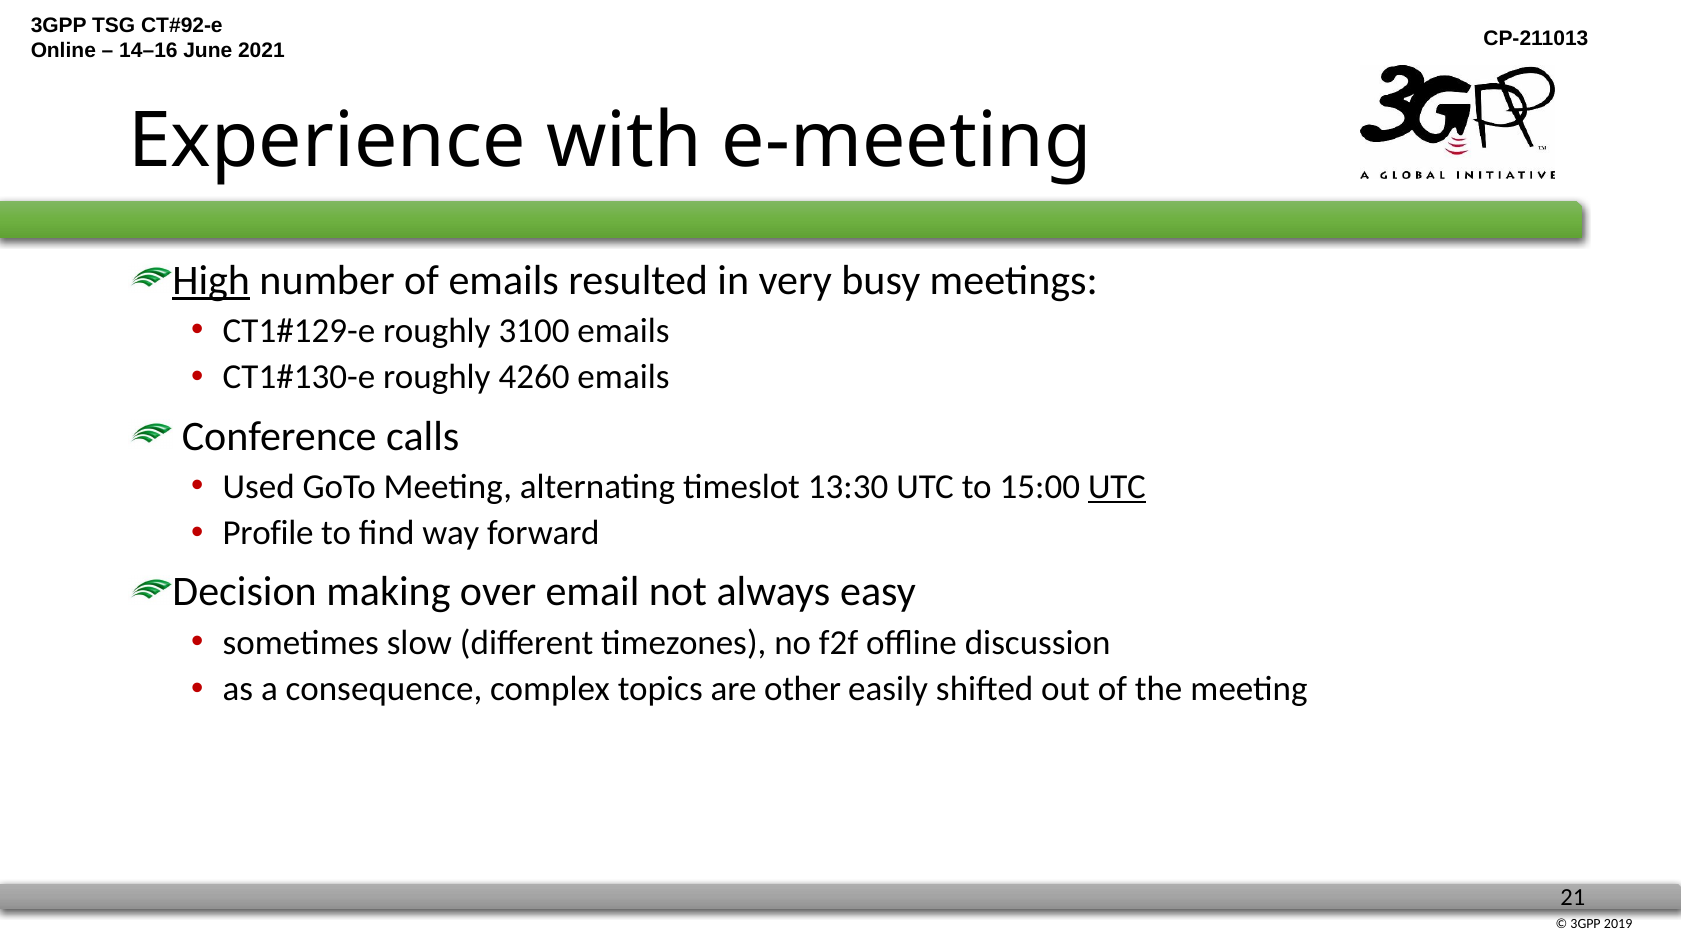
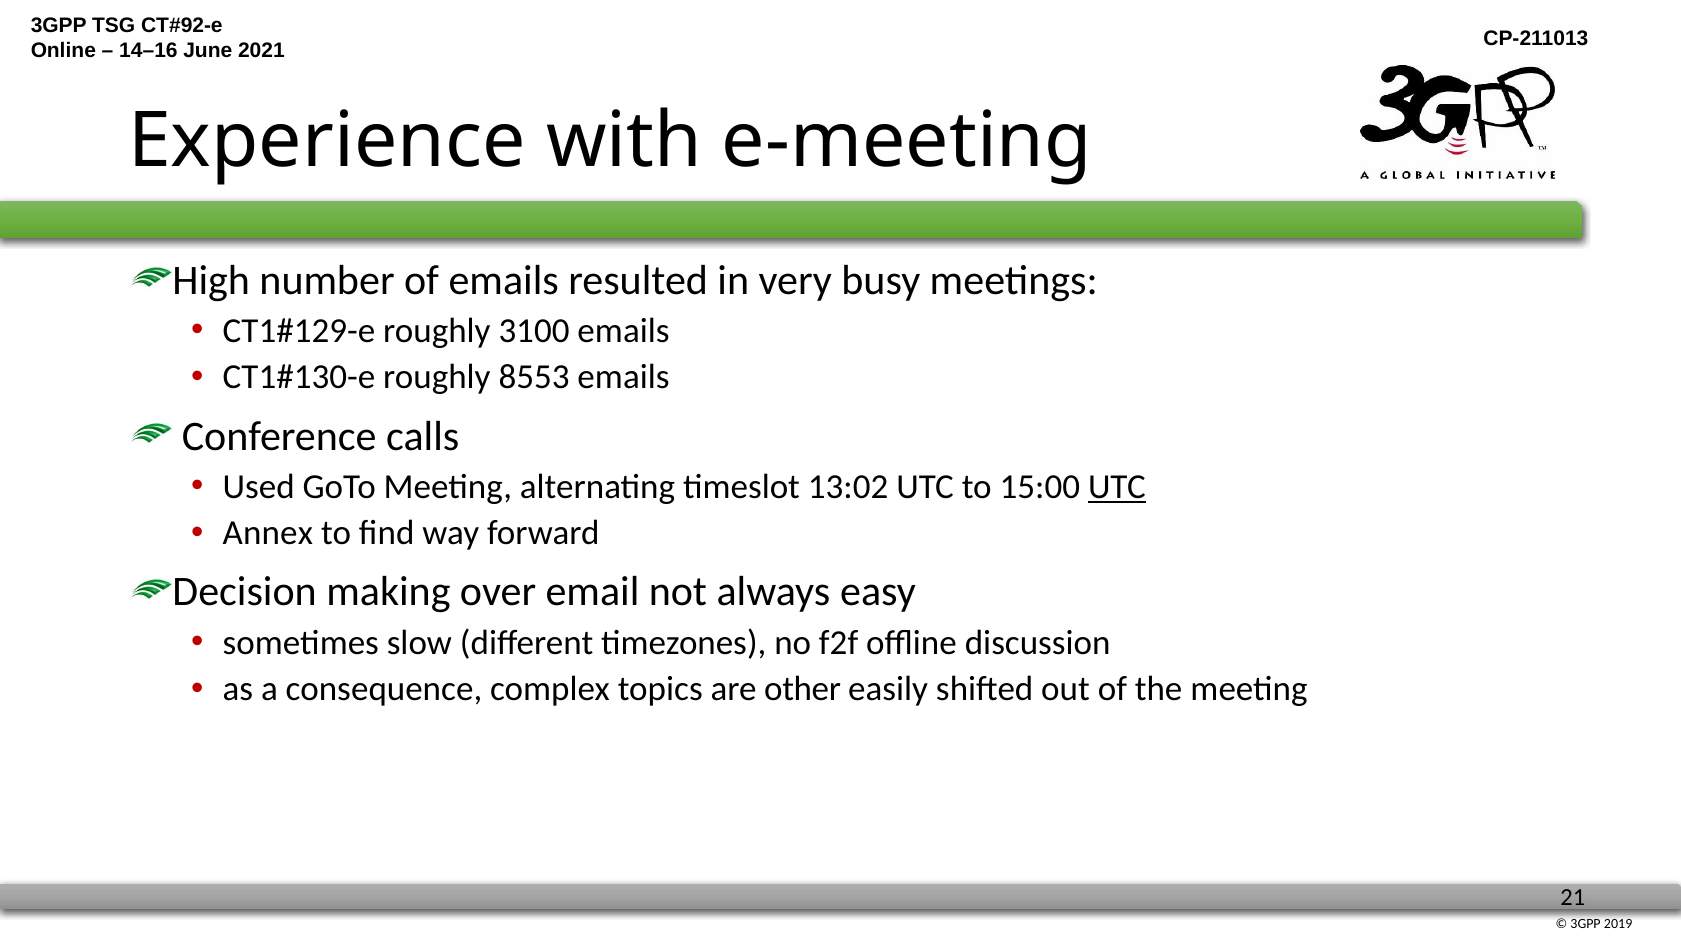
High underline: present -> none (211, 280)
4260: 4260 -> 8553 (534, 377)
13:30: 13:30 -> 13:02 (848, 487)
Profile: Profile -> Annex (268, 533)
